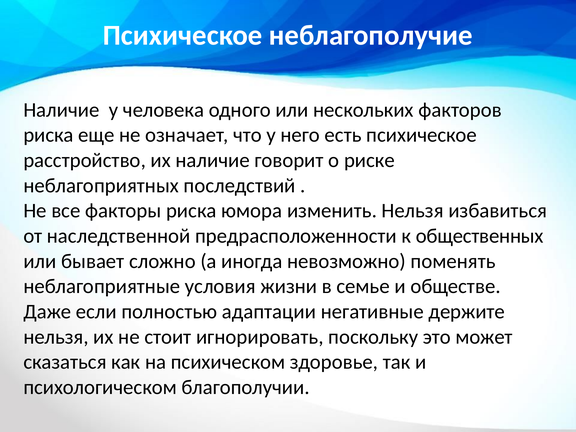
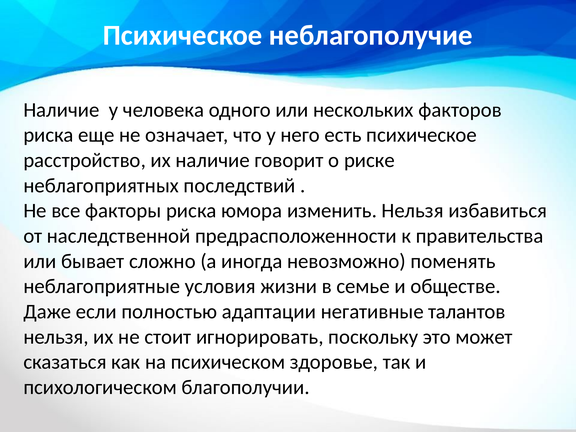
общественных: общественных -> правительства (480, 236)
держите: держите -> талантов (467, 312)
